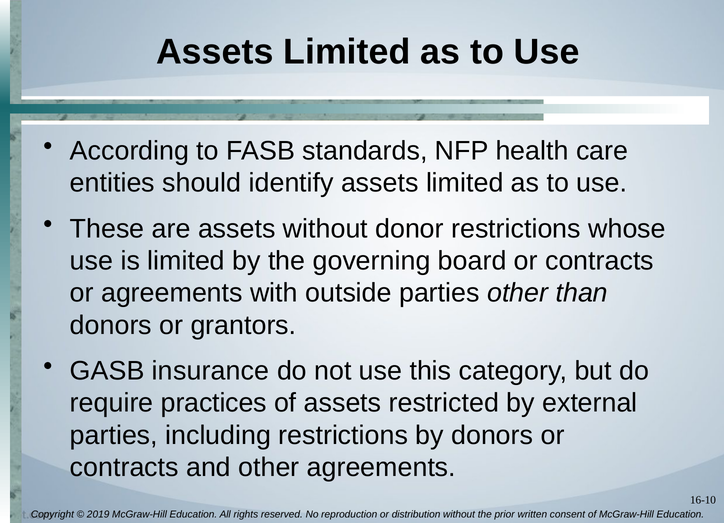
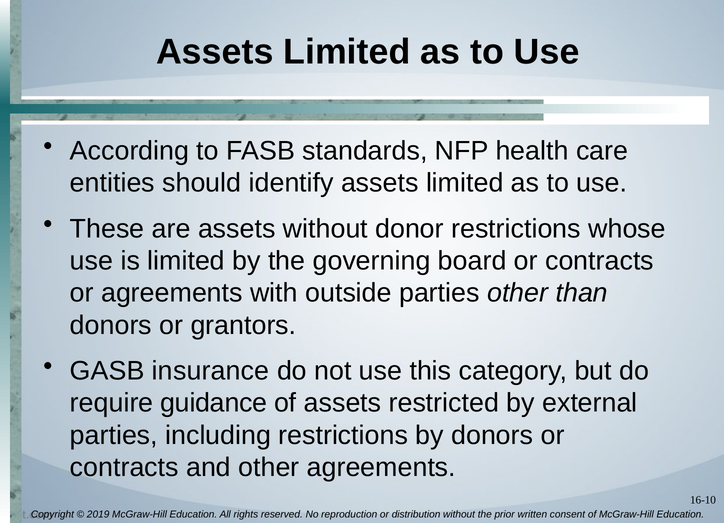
practices: practices -> guidance (214, 403)
